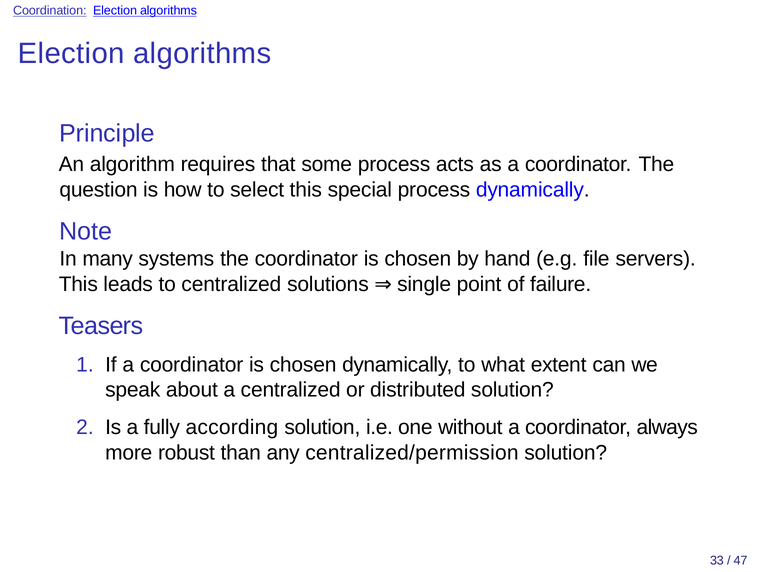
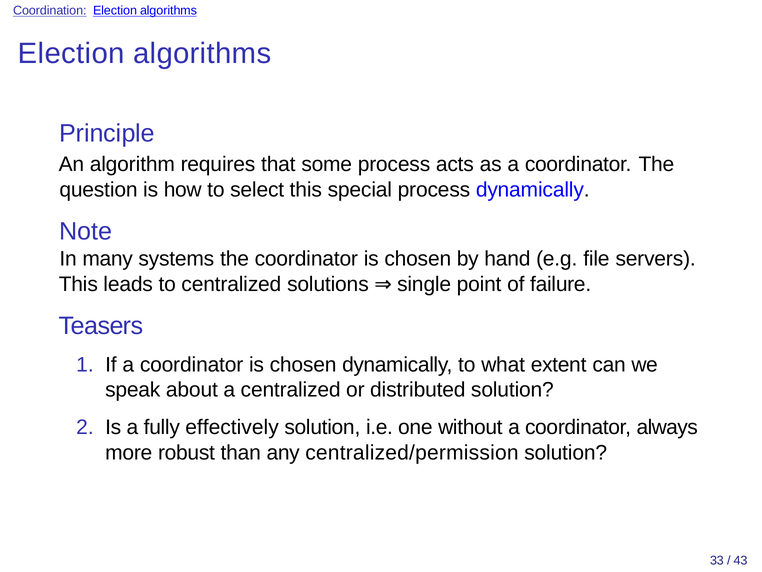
according: according -> effectively (232, 427)
47: 47 -> 43 (741, 561)
